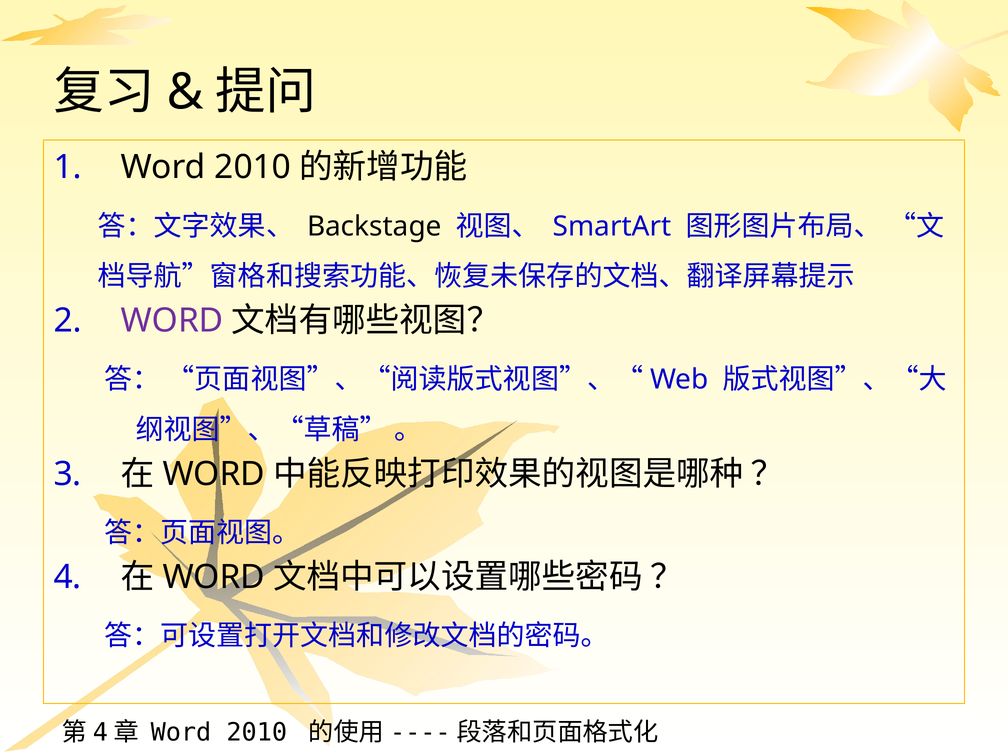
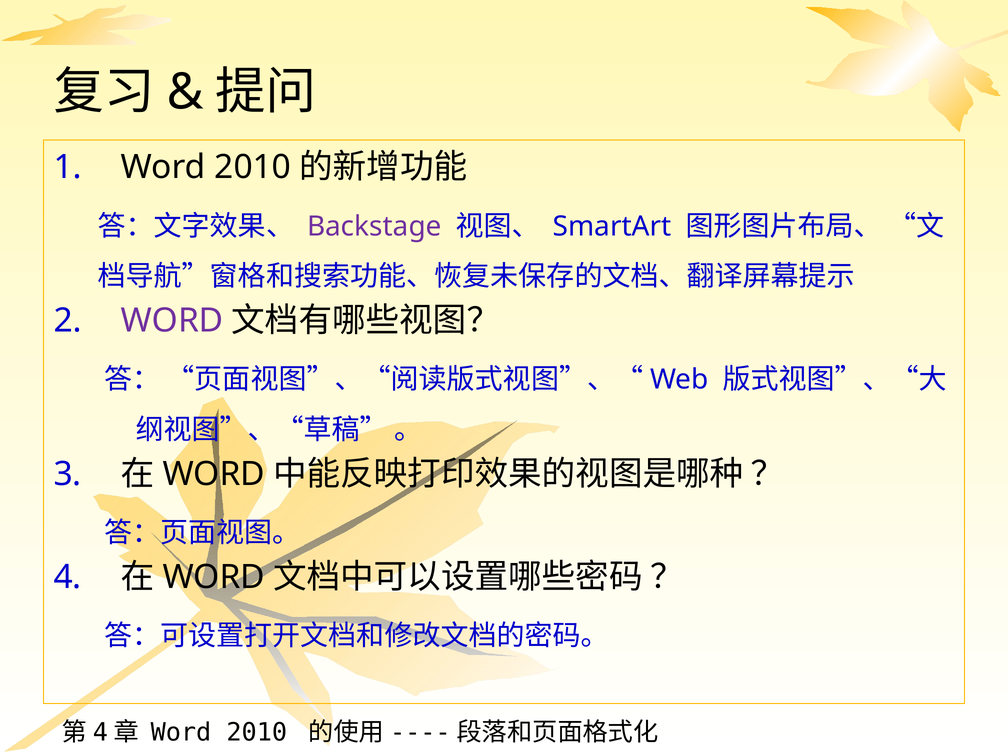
Backstage colour: black -> purple (374, 226)
